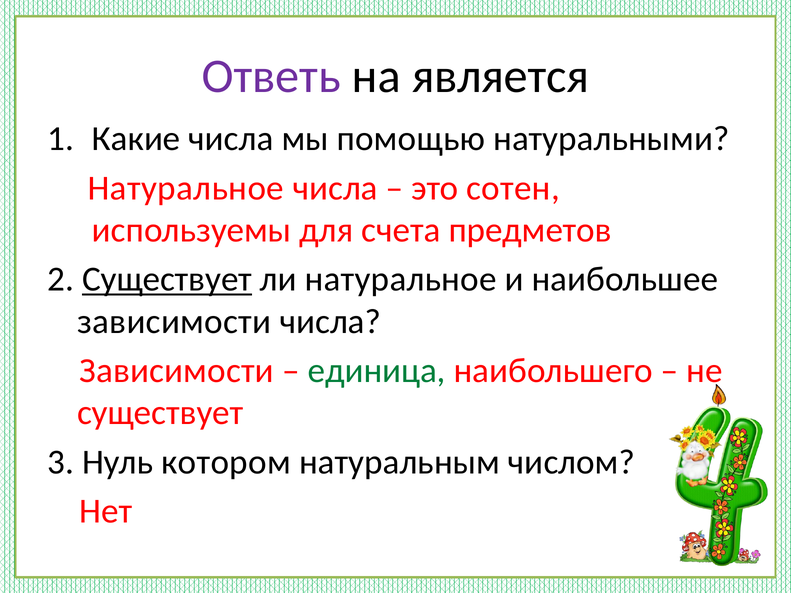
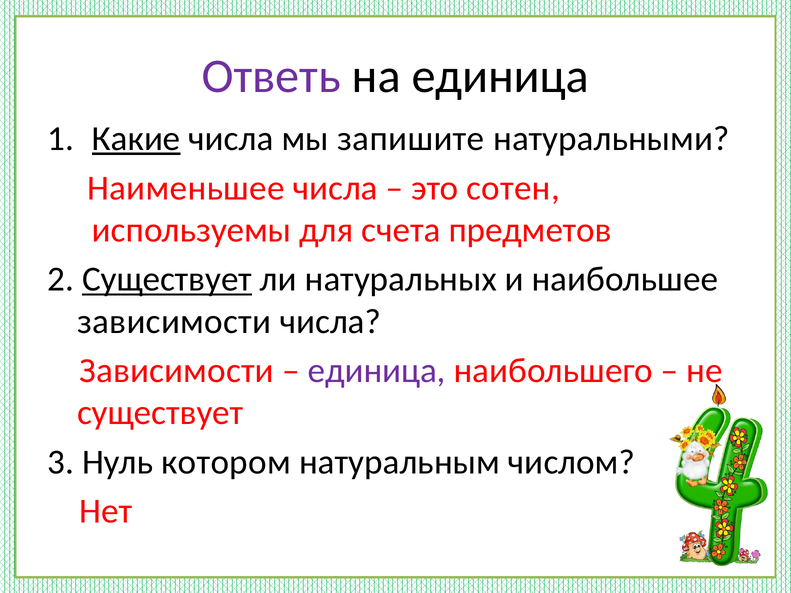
на является: является -> единица (500, 77)
Какие underline: none -> present (136, 139)
помощью: помощью -> запишите (411, 139)
Натуральное: Натуральное -> Наименьшее (186, 188)
ли натуральное: натуральное -> натуральных (401, 279)
единица colour: green -> purple (377, 371)
